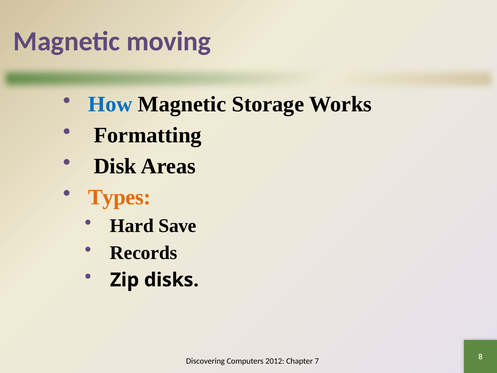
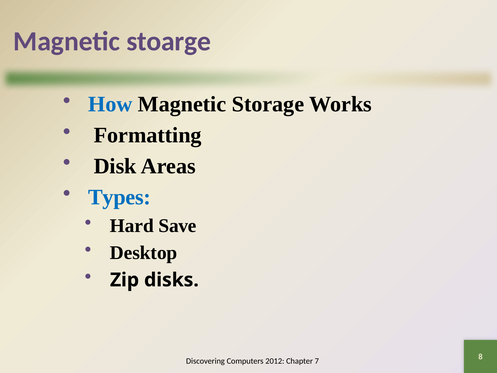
moving: moving -> stoarge (169, 41)
Types colour: orange -> blue (119, 197)
Records: Records -> Desktop (144, 253)
